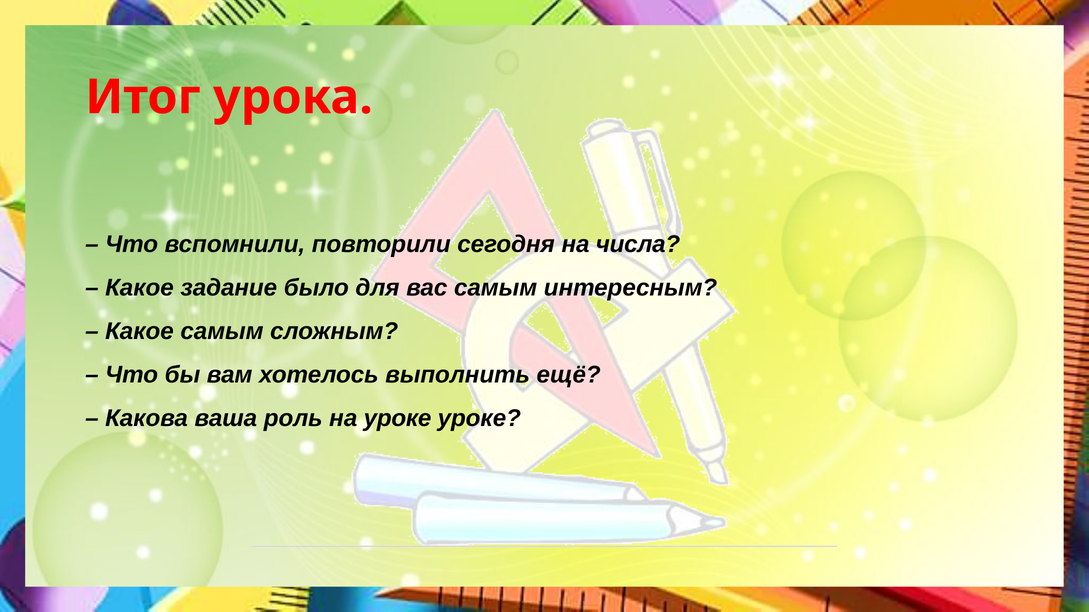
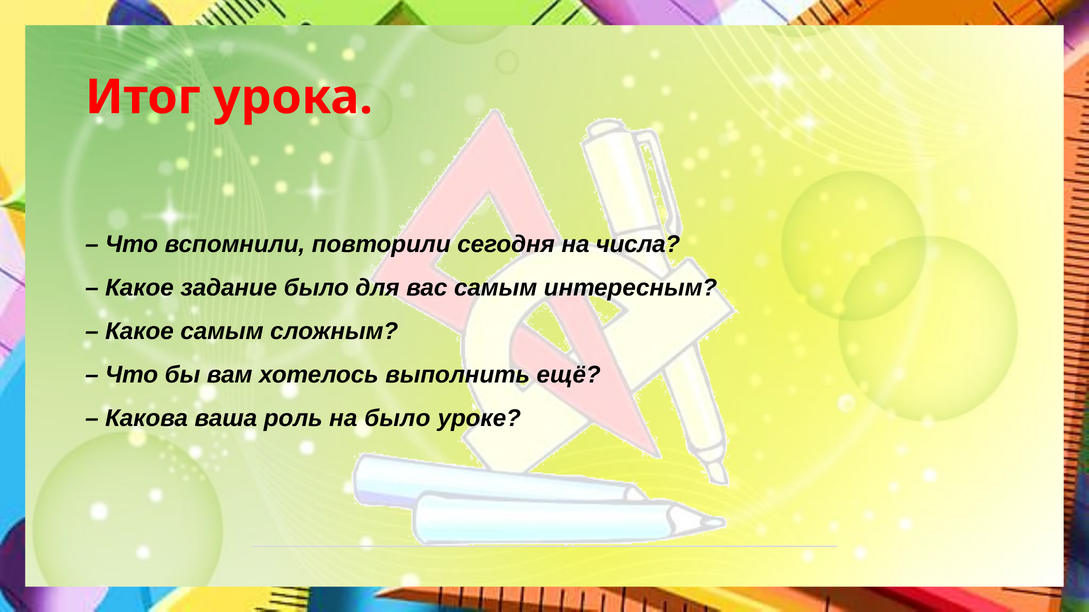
на уроке: уроке -> было (397, 418)
